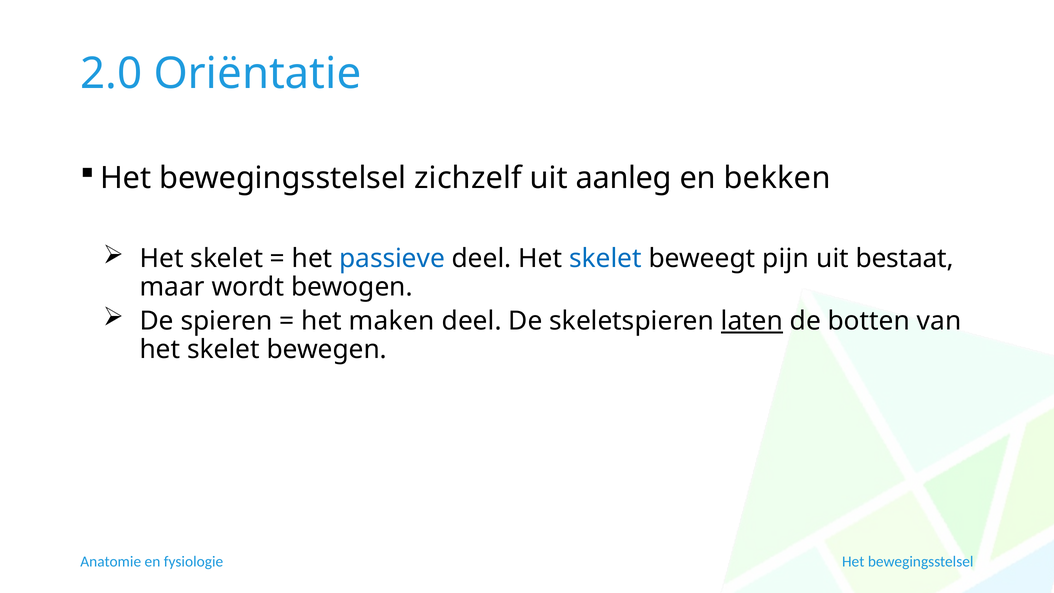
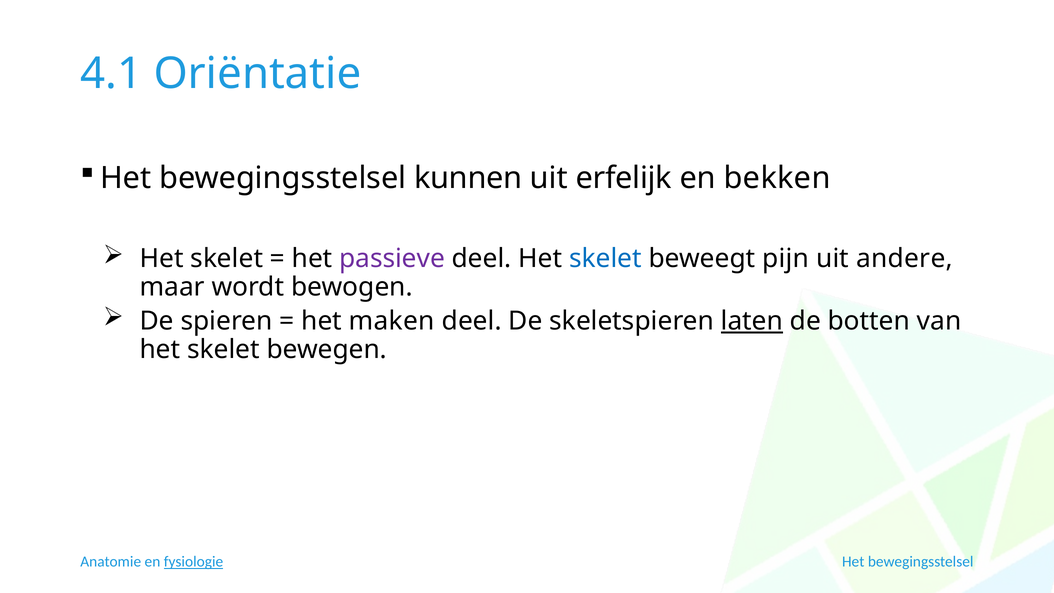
2.0: 2.0 -> 4.1 (111, 74)
zichzelf: zichzelf -> kunnen (468, 178)
aanleg: aanleg -> erfelijk (624, 178)
passieve colour: blue -> purple (392, 259)
bestaat: bestaat -> andere (905, 259)
fysiologie underline: none -> present (193, 562)
